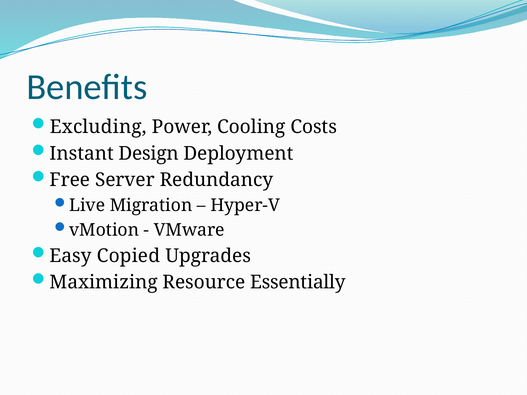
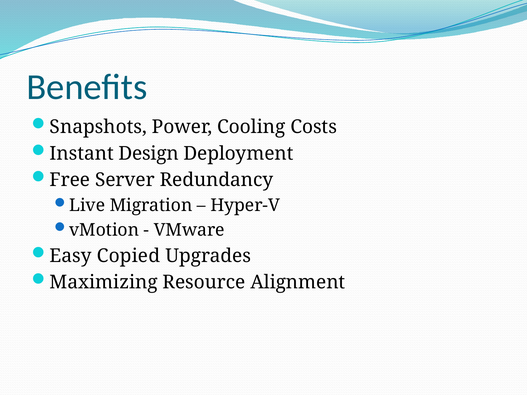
Excluding: Excluding -> Snapshots (98, 127)
Essentially: Essentially -> Alignment (298, 283)
